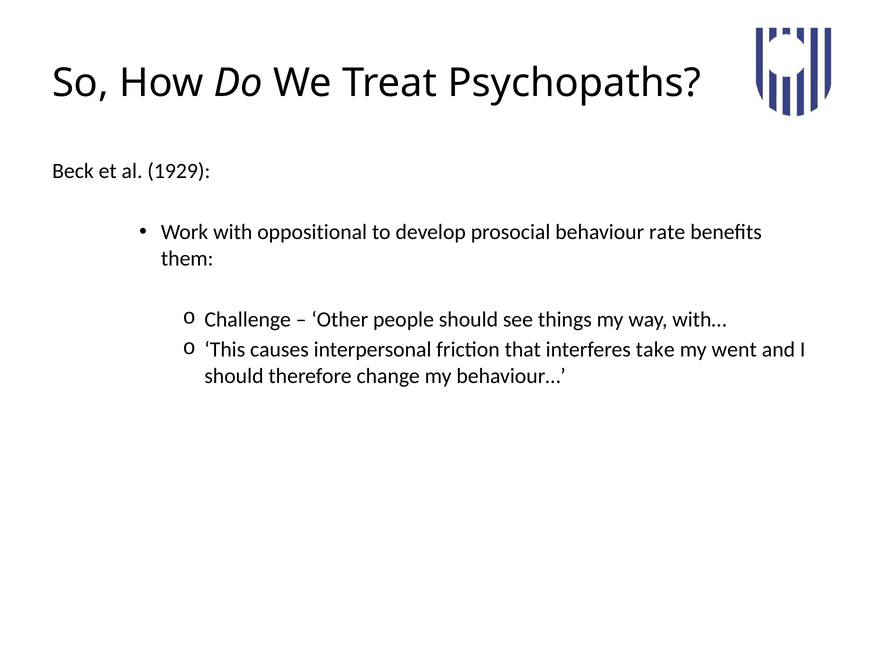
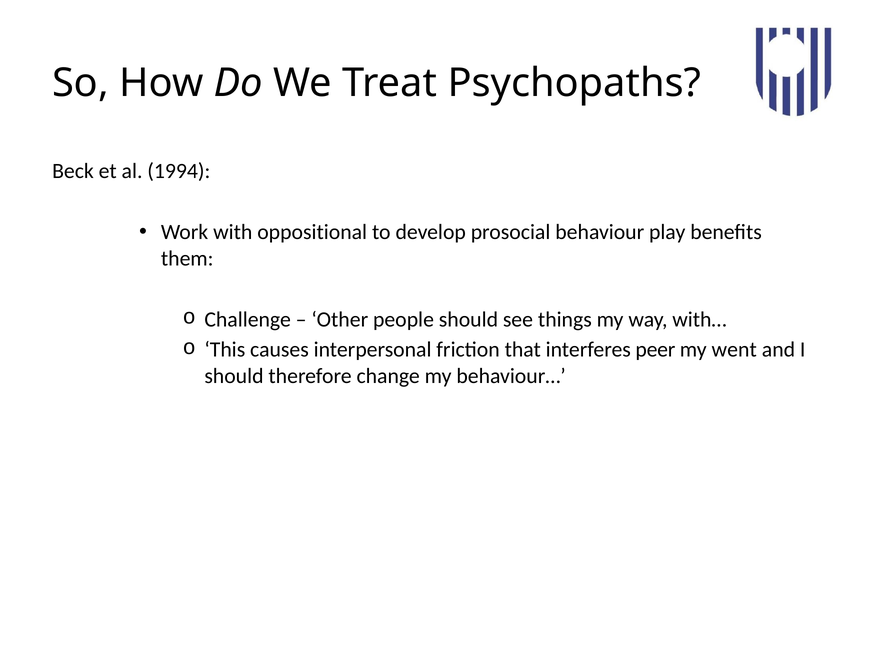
1929: 1929 -> 1994 (179, 171)
rate: rate -> play (667, 232)
take: take -> peer (655, 350)
